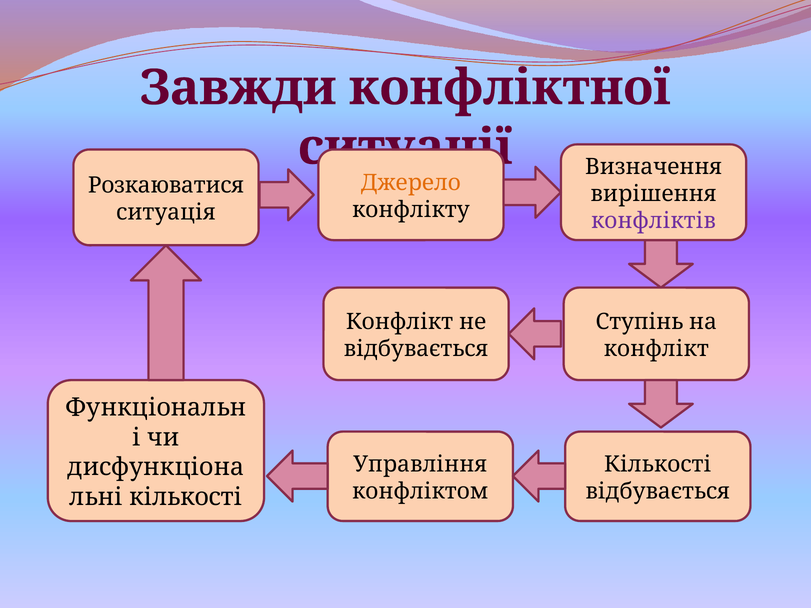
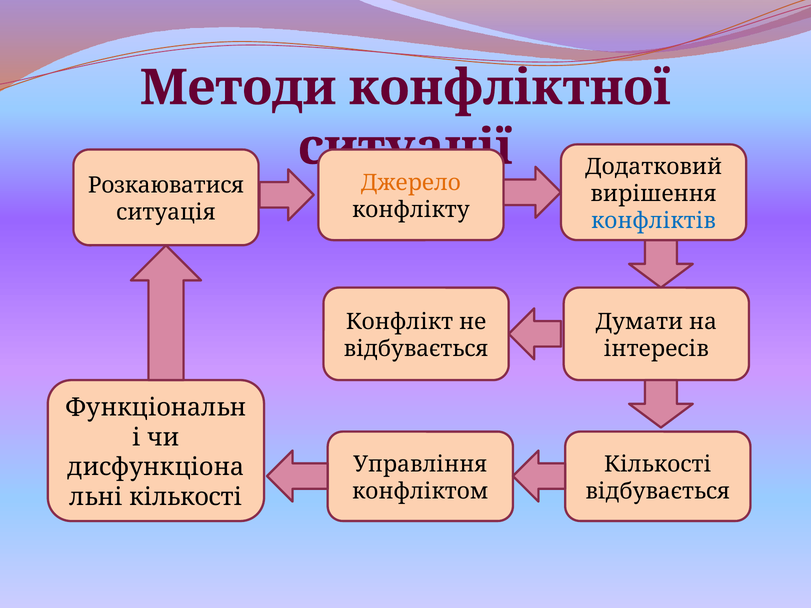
Завжди: Завжди -> Методи (238, 88)
Визначення: Визначення -> Додатковий (654, 167)
конфліктів colour: purple -> blue (653, 221)
Ступінь: Ступінь -> Думати (639, 322)
конфлікт: конфлікт -> інтересів (656, 349)
